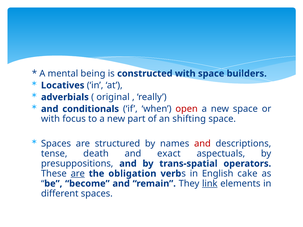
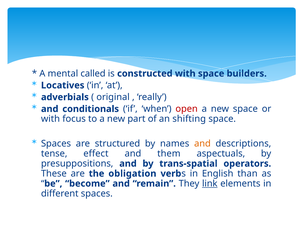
being: being -> called (93, 74)
and colour: red -> orange (202, 144)
death: death -> effect (96, 154)
exact: exact -> them (169, 154)
are underline: present -> none (78, 174)
cake: cake -> than (247, 174)
